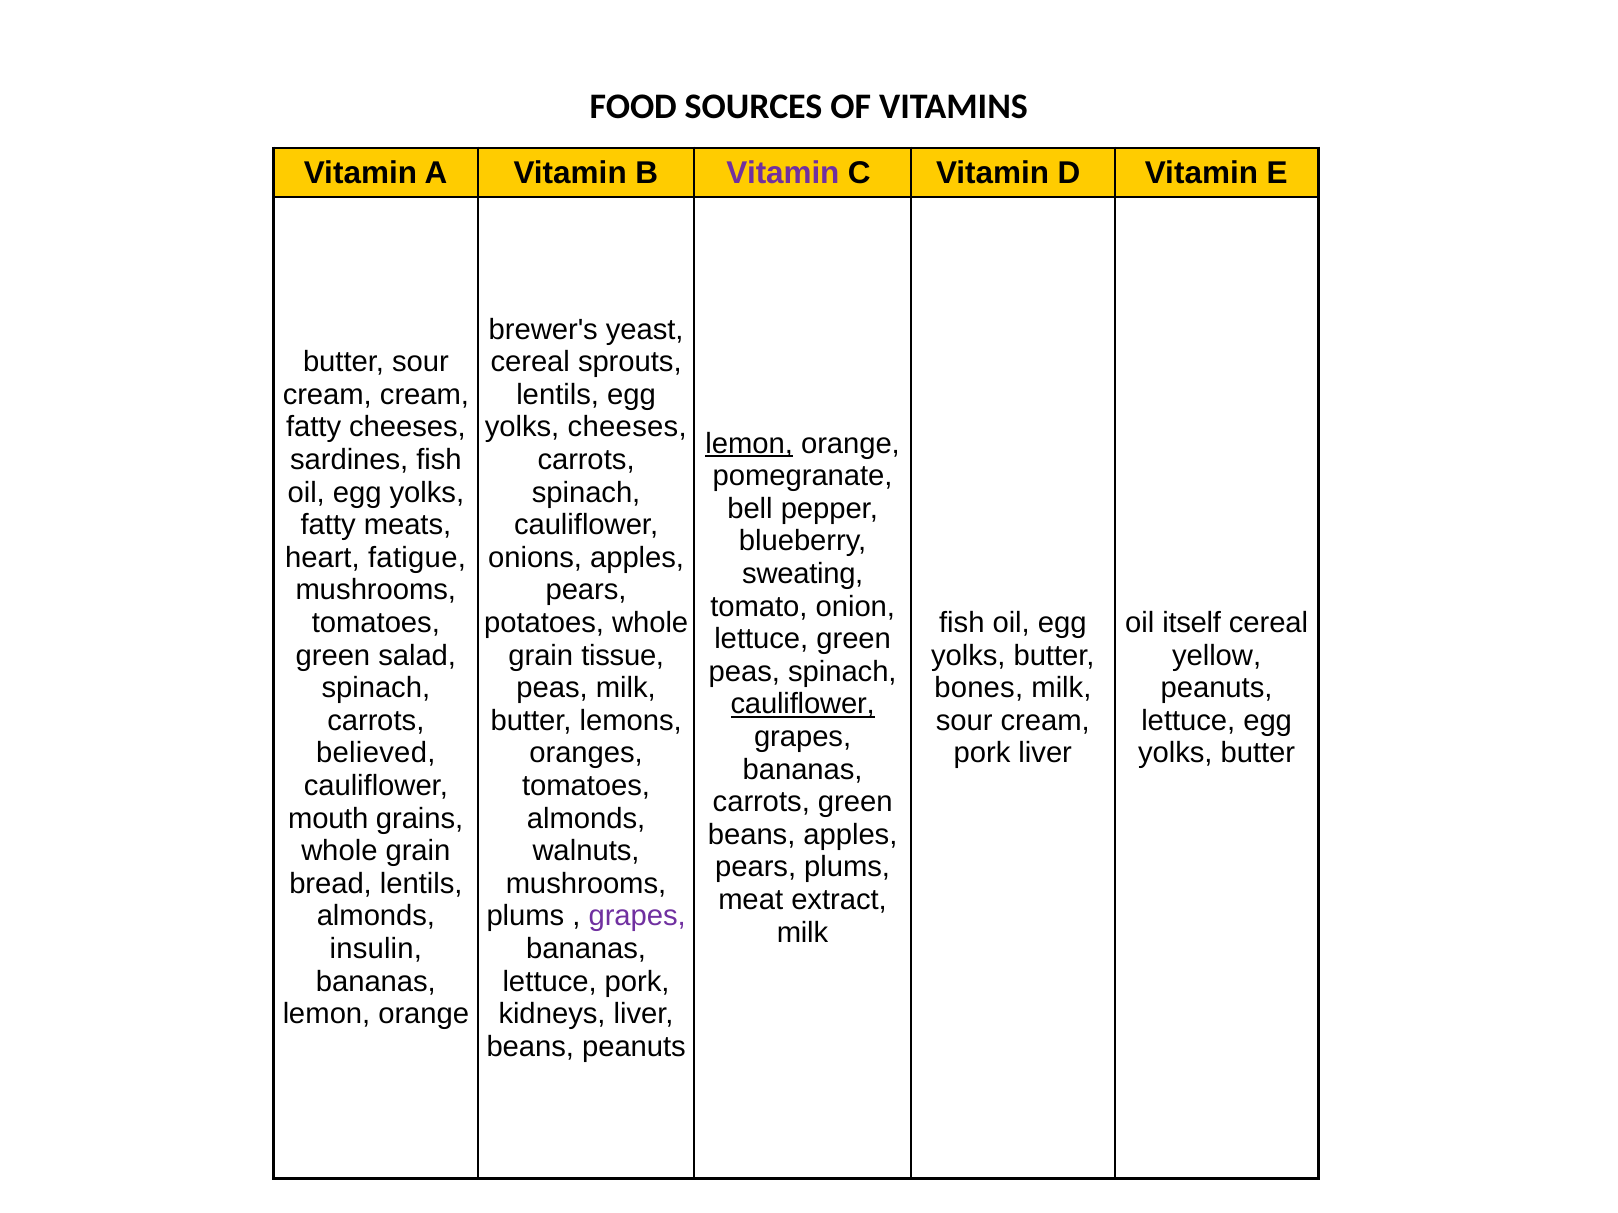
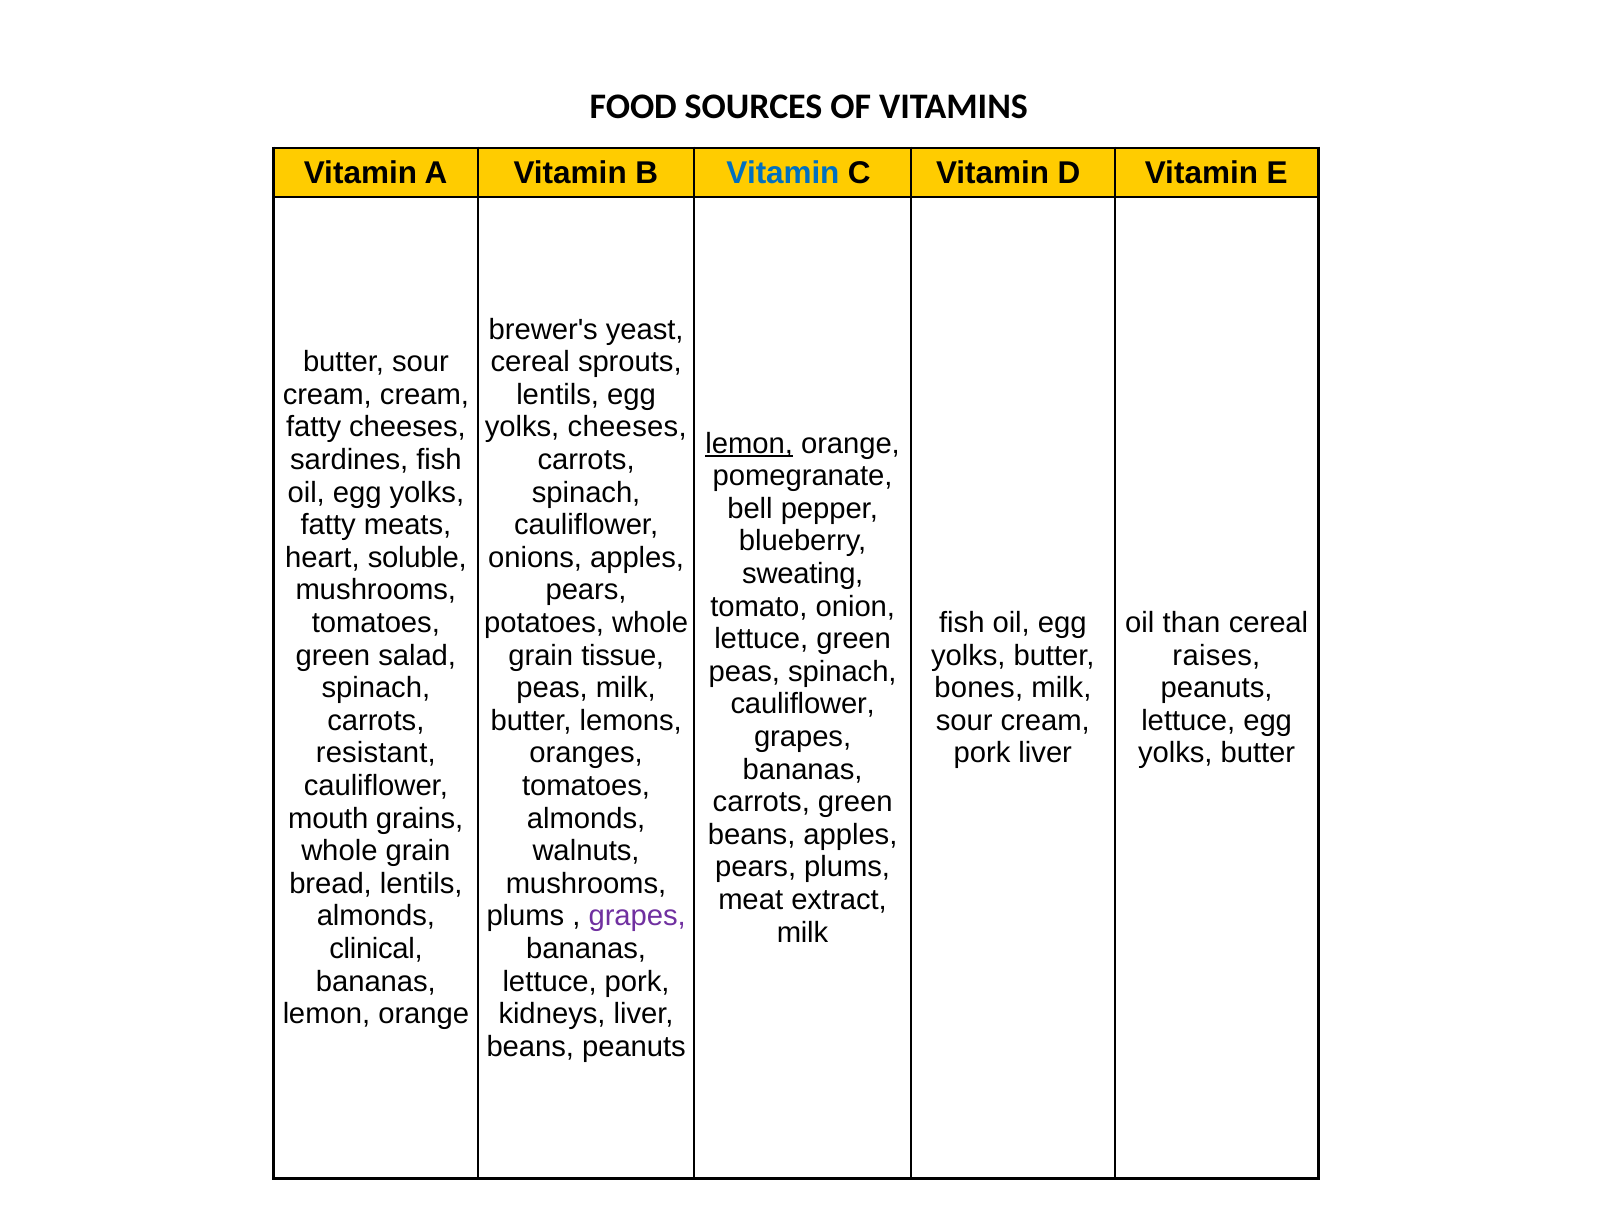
Vitamin colour: purple -> blue (783, 173)
fatigue: fatigue -> soluble (417, 558)
itself: itself -> than (1191, 623)
yellow: yellow -> raises (1216, 656)
cauliflower underline: present -> none (803, 705)
believed: believed -> resistant (376, 754)
insulin: insulin -> clinical (376, 949)
